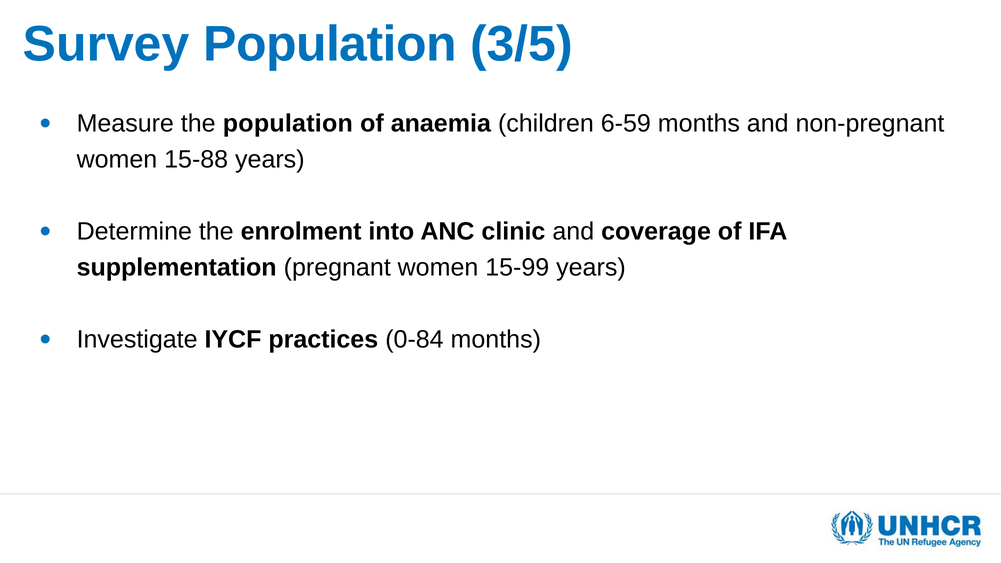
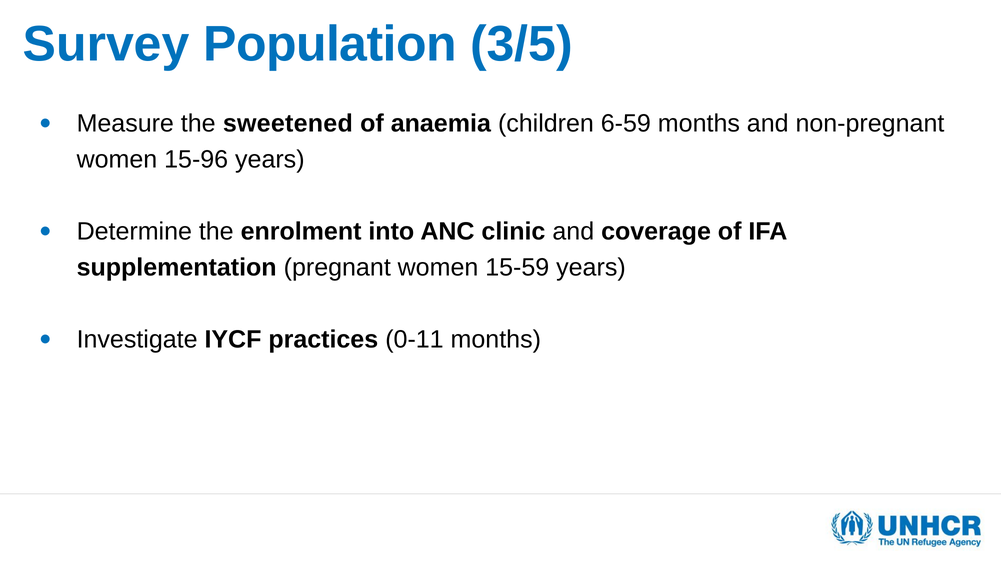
the population: population -> sweetened (288, 123)
15-88: 15-88 -> 15-96 (196, 159)
15-99: 15-99 -> 15-59 (517, 268)
0-84: 0-84 -> 0-11 (414, 340)
